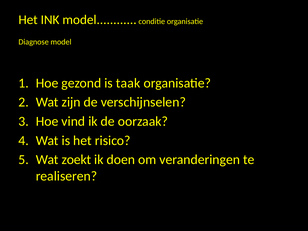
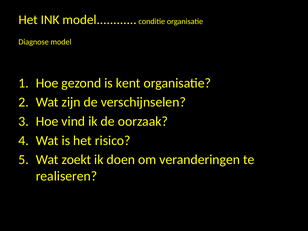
taak: taak -> kent (128, 83)
